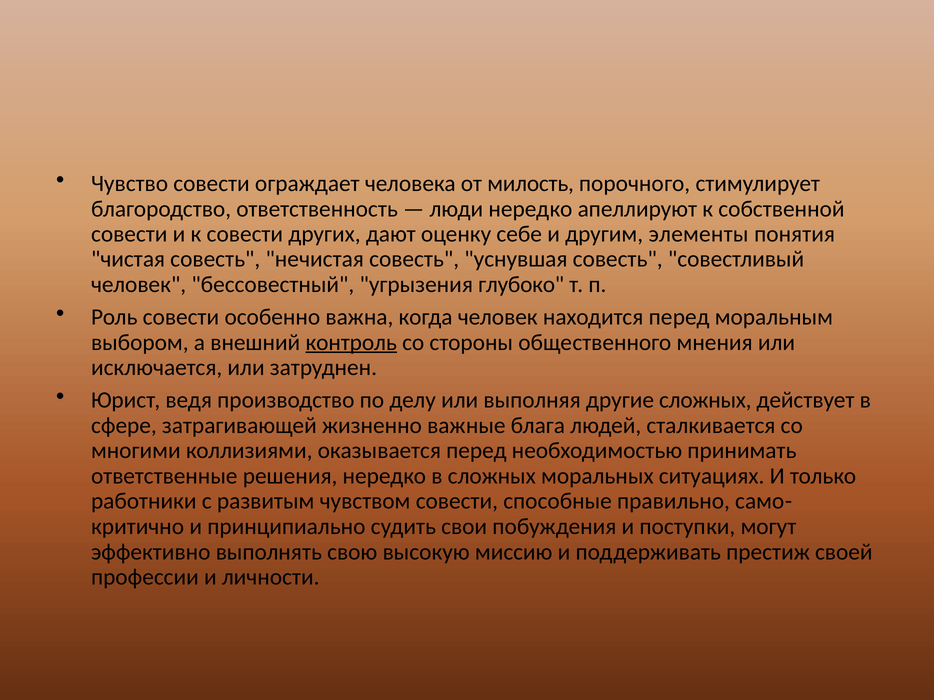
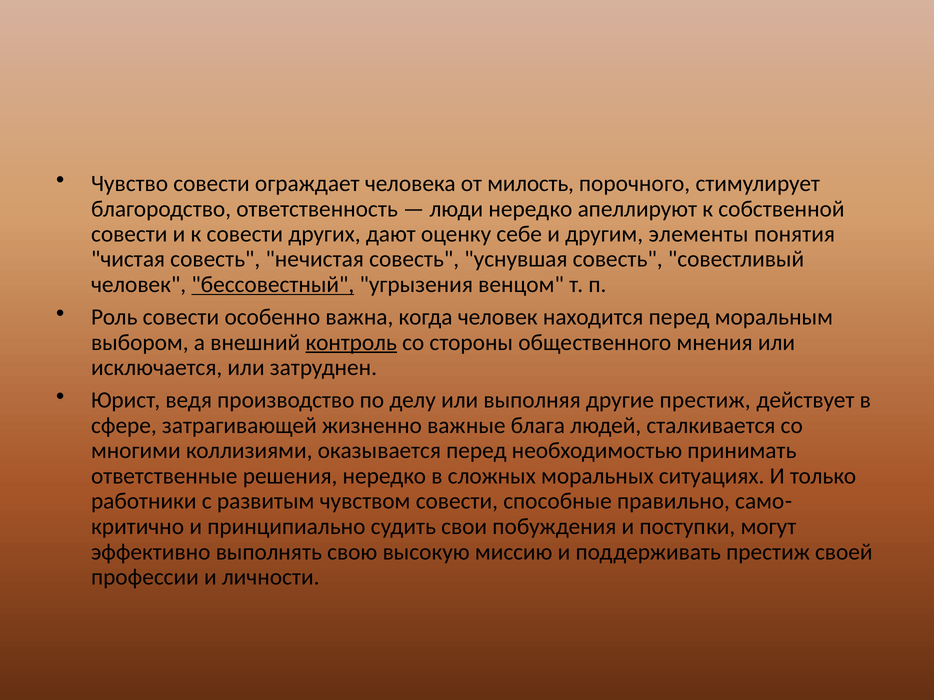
бессовестный underline: none -> present (273, 285)
глубоко: глубоко -> венцом (521, 285)
другие сложных: сложных -> престиж (705, 400)
